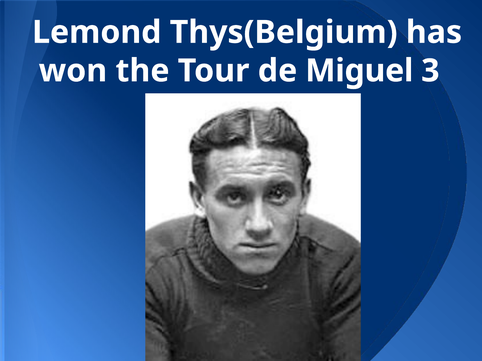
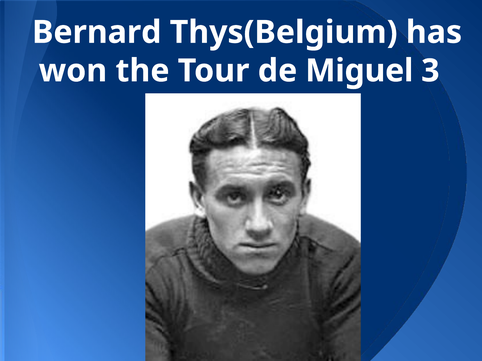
Lemond: Lemond -> Bernard (97, 32)
